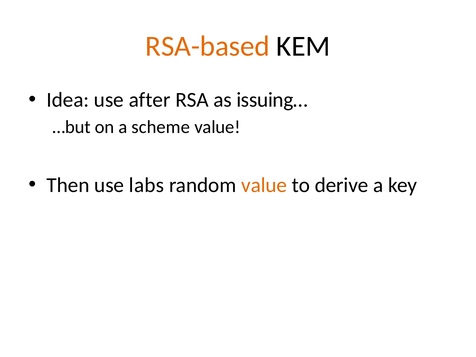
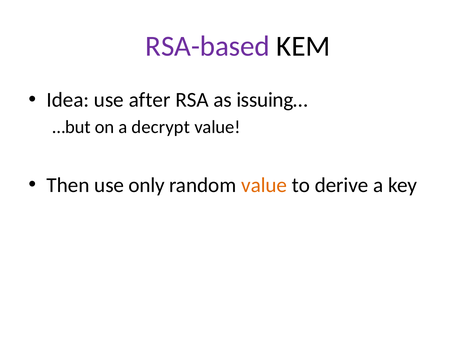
RSA-based colour: orange -> purple (208, 46)
scheme: scheme -> decrypt (161, 127)
labs: labs -> only (147, 185)
